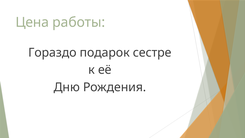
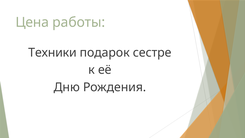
Гораздо: Гораздо -> Техники (53, 53)
